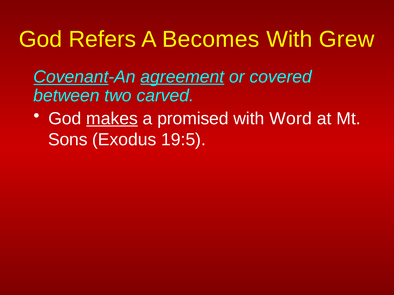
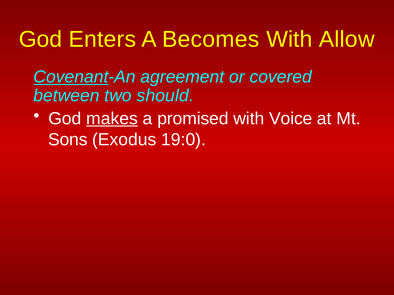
Refers: Refers -> Enters (102, 39)
Grew: Grew -> Allow (347, 39)
agreement underline: present -> none (182, 77)
carved: carved -> should (165, 96)
Word: Word -> Voice (291, 119)
19:5: 19:5 -> 19:0 (184, 140)
